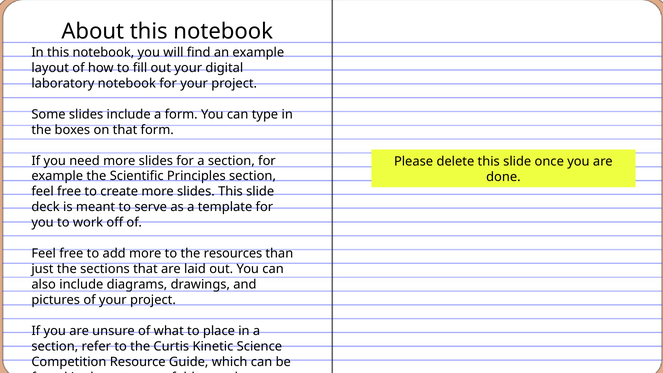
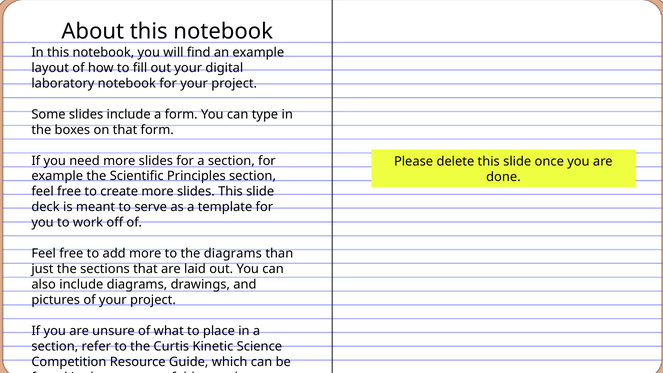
to the resources: resources -> diagrams (233, 254)
